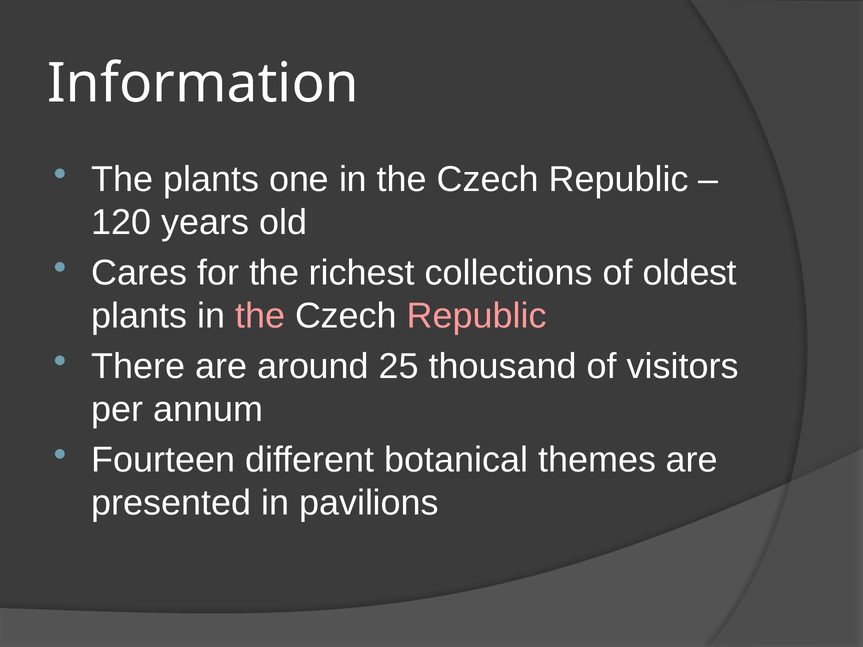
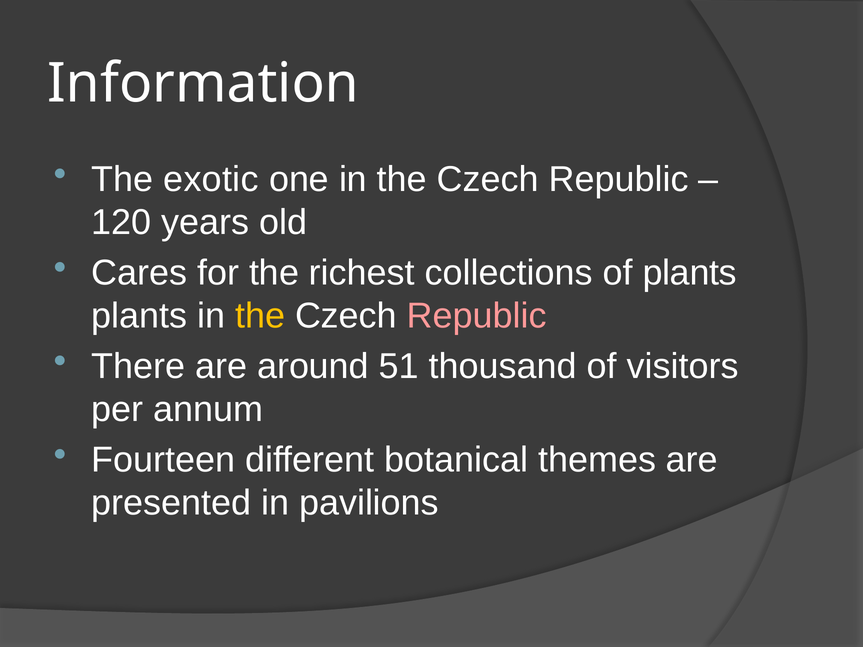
The plants: plants -> exotic (211, 179)
of oldest: oldest -> plants (690, 273)
the colour: pink -> yellow (260, 316)
25: 25 -> 51 (399, 366)
